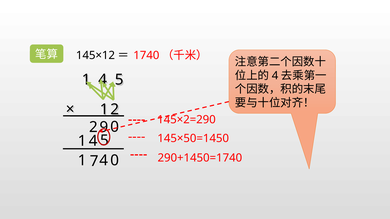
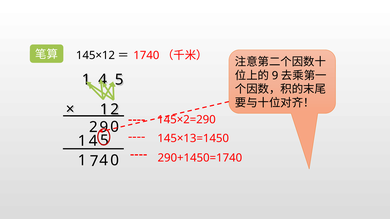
4: 4 -> 9 (275, 76)
145×50=1450: 145×50=1450 -> 145×13=1450 (193, 139)
